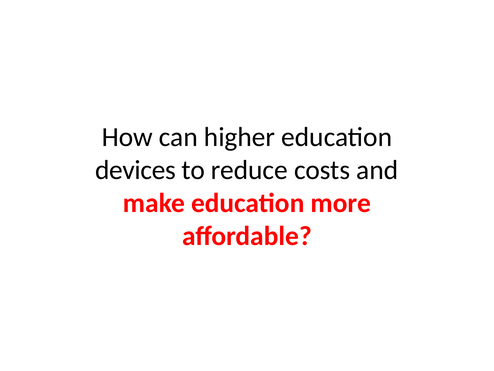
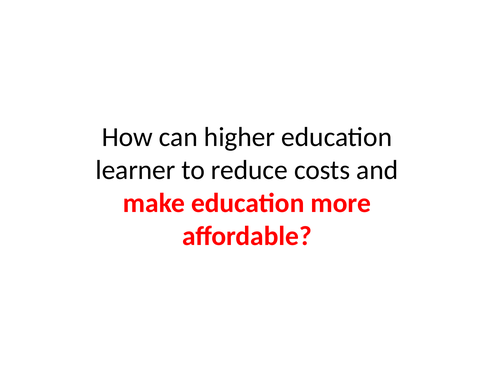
devices: devices -> learner (135, 170)
